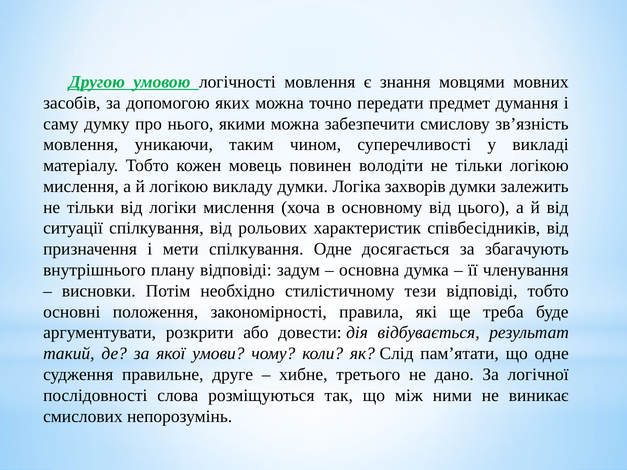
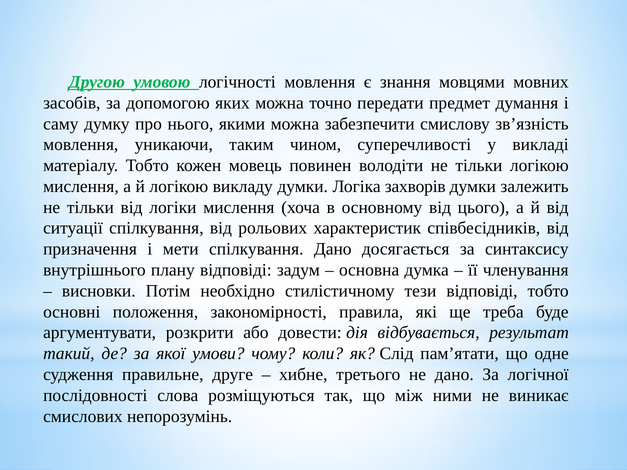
спілкування Одне: Одне -> Дано (333, 249)
збагачують: збагачують -> синтаксису (527, 249)
